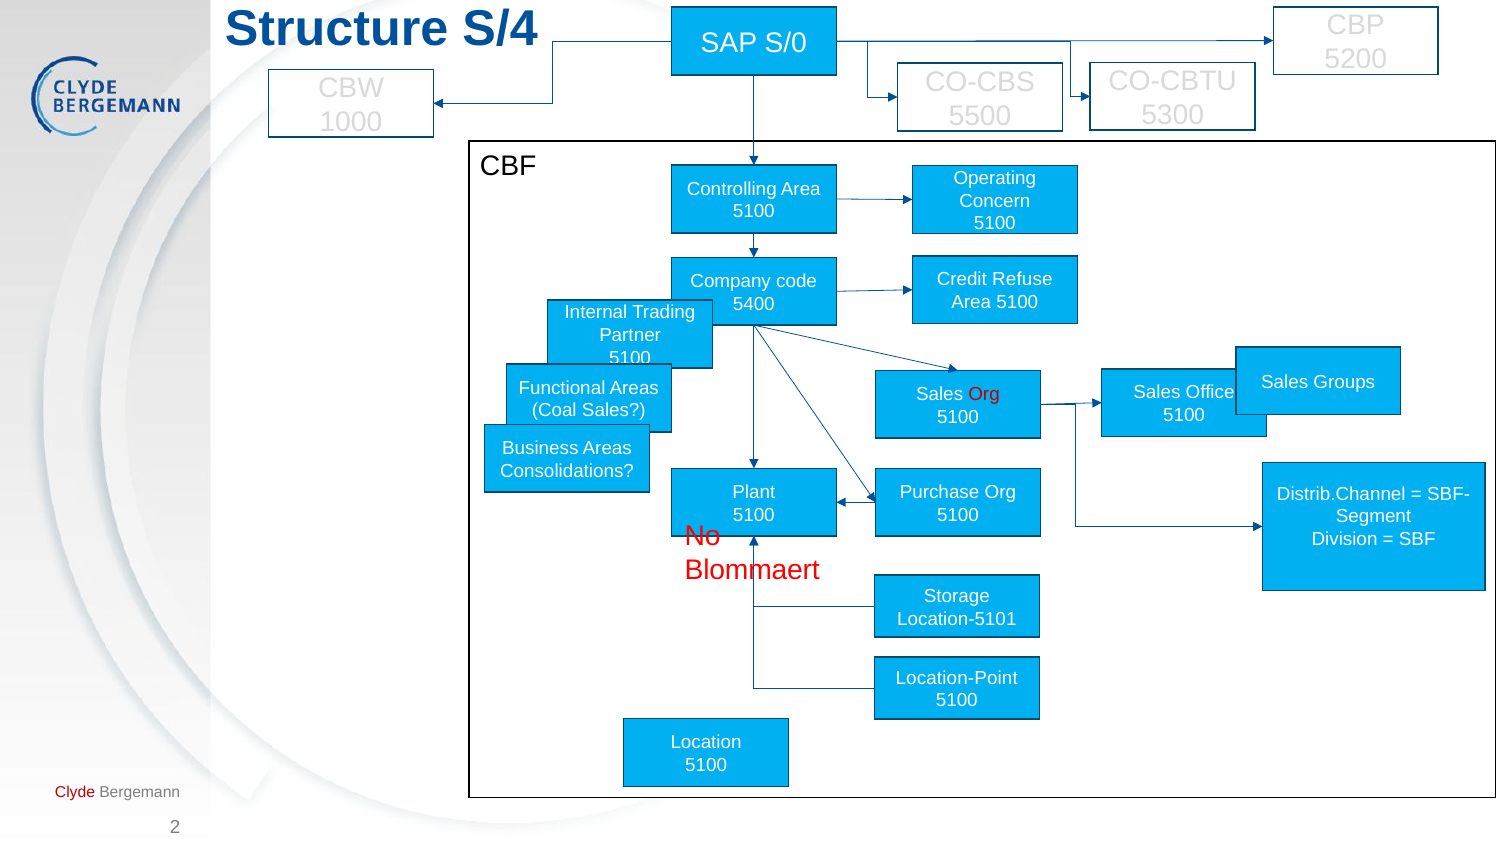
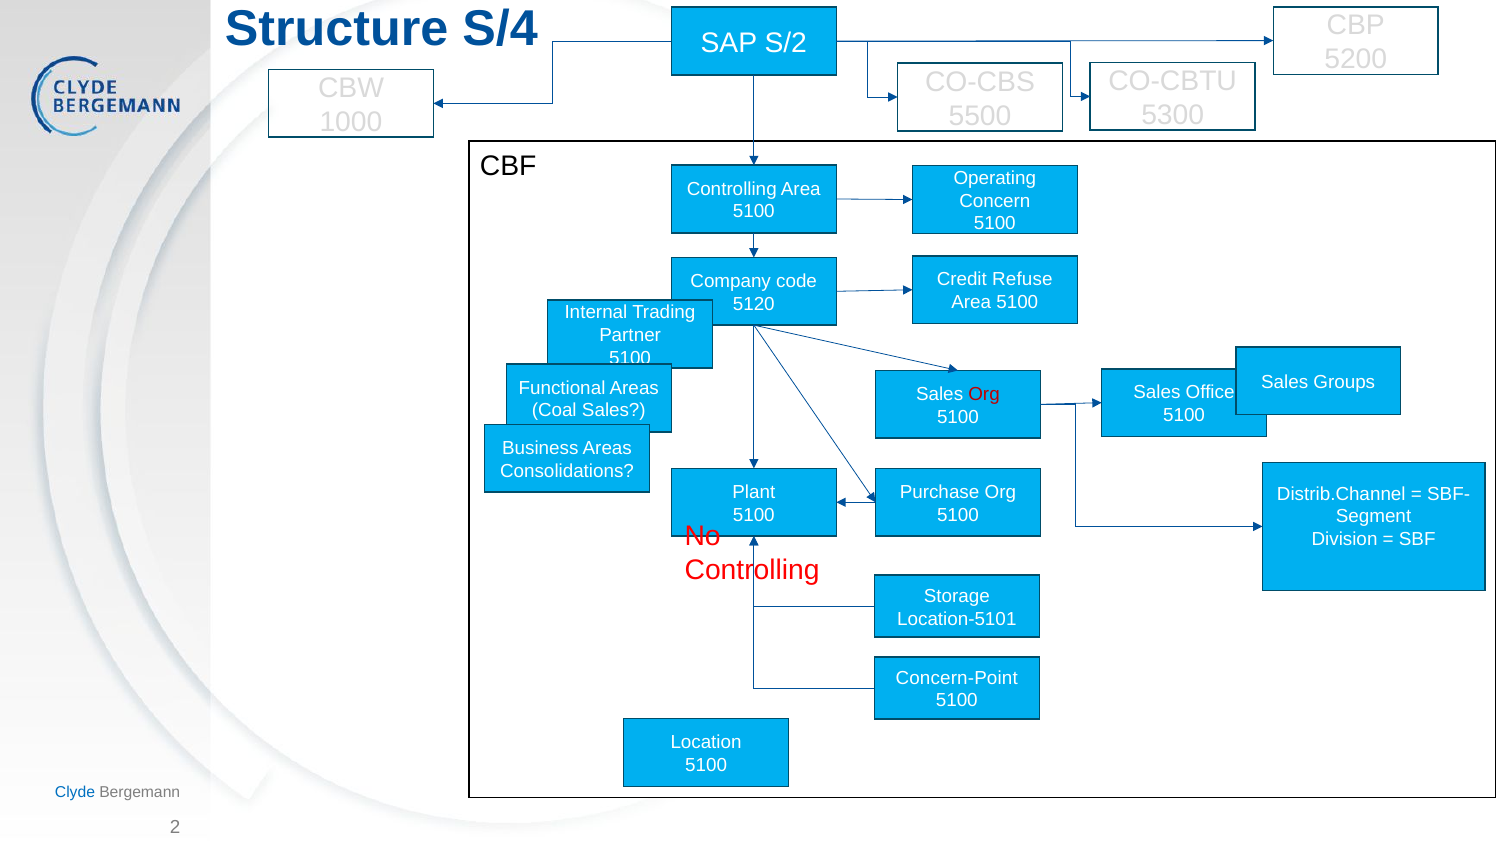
S/0: S/0 -> S/2 (786, 43)
5400: 5400 -> 5120 (754, 304)
Blommaert: Blommaert -> Controlling (752, 570)
Location-Point: Location-Point -> Concern-Point (957, 678)
Clyde colour: red -> blue (75, 792)
